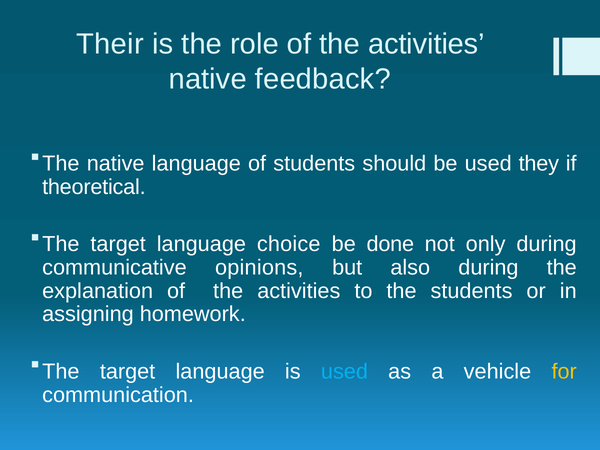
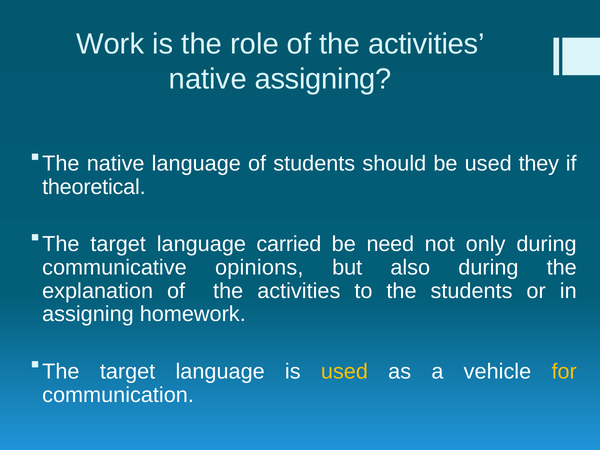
Their: Their -> Work (110, 44)
native feedback: feedback -> assigning (323, 79)
choice: choice -> carried (289, 244)
done: done -> need (390, 244)
used colour: light blue -> yellow (344, 371)
